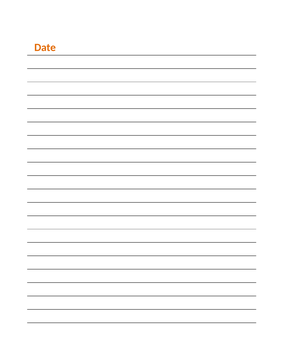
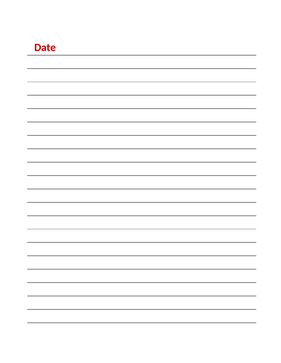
Date colour: orange -> red (45, 48)
